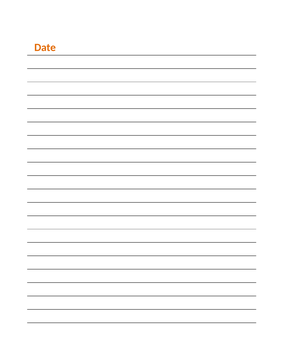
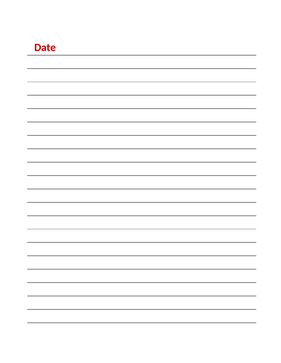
Date colour: orange -> red (45, 48)
